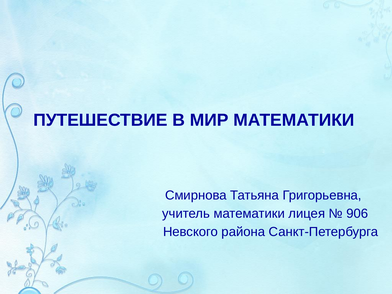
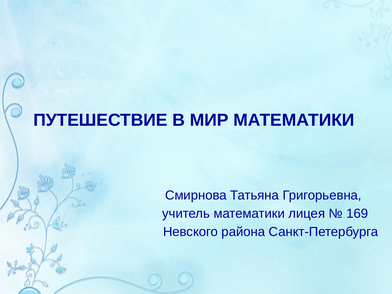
906: 906 -> 169 (357, 214)
